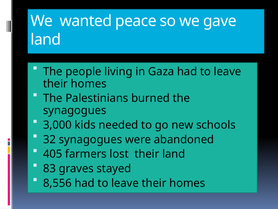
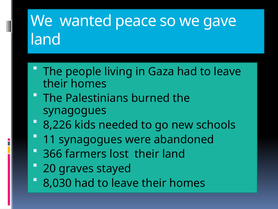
3,000: 3,000 -> 8,226 (57, 125)
32: 32 -> 11 (49, 139)
405: 405 -> 366 (53, 154)
83: 83 -> 20 (49, 168)
8,556: 8,556 -> 8,030 (57, 183)
